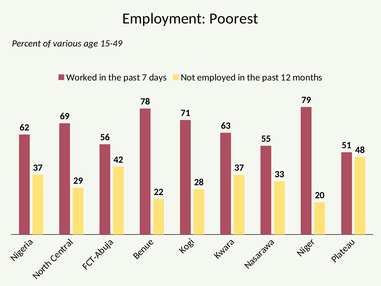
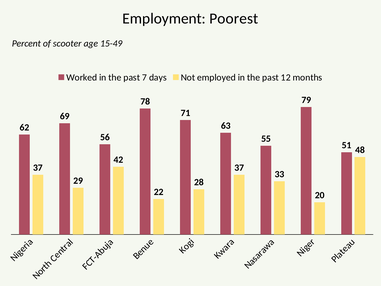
various: various -> scooter (67, 43)
